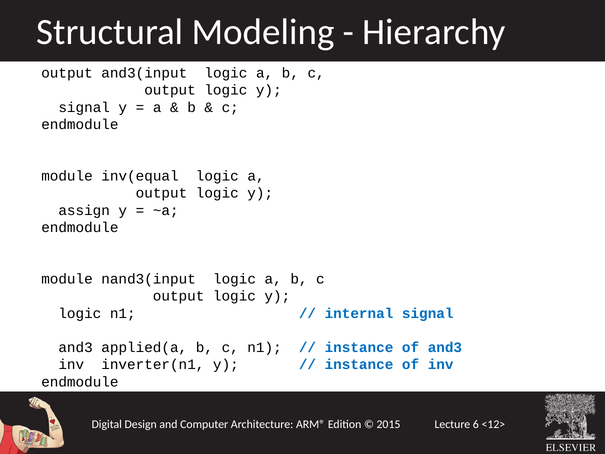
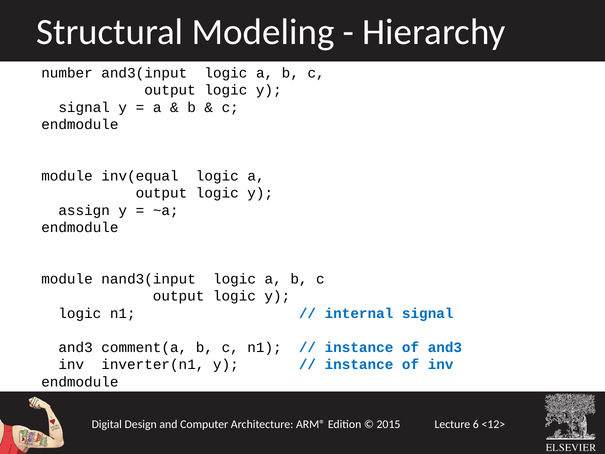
output: output -> number (67, 73)
applied(a: applied(a -> comment(a (144, 347)
